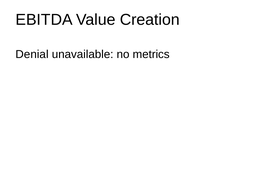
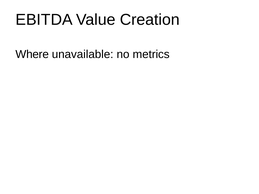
Denial: Denial -> Where (32, 54)
